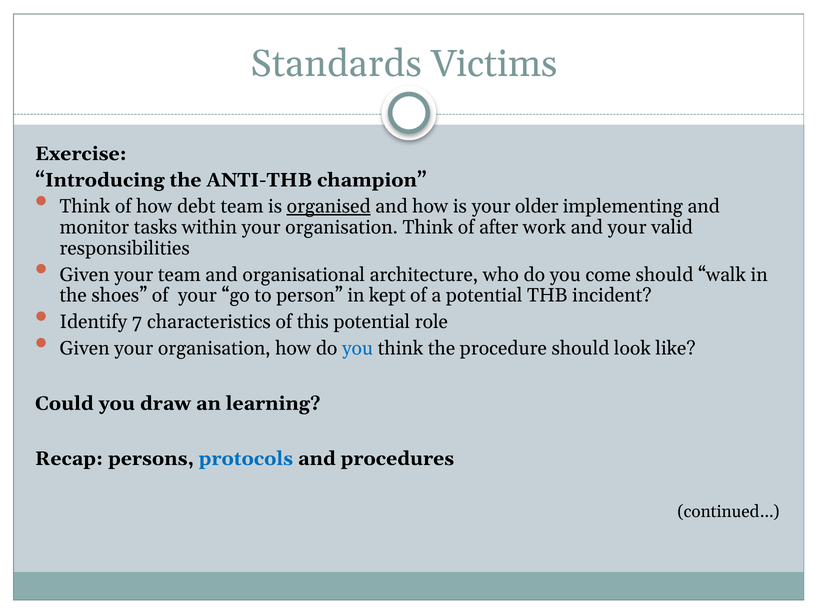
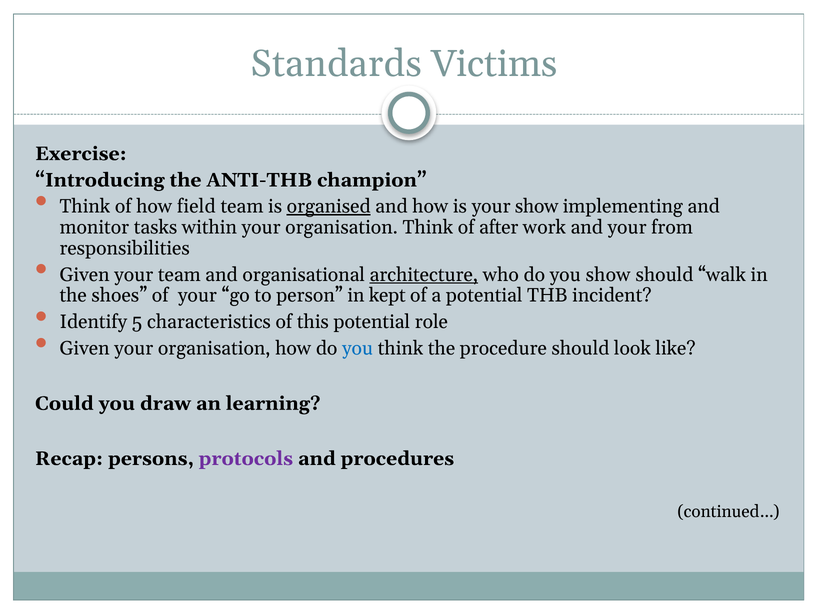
debt: debt -> field (196, 206)
your older: older -> show (537, 206)
valid: valid -> from (672, 227)
architecture underline: none -> present (424, 274)
you come: come -> show (608, 274)
7: 7 -> 5 (137, 322)
protocols colour: blue -> purple (246, 458)
